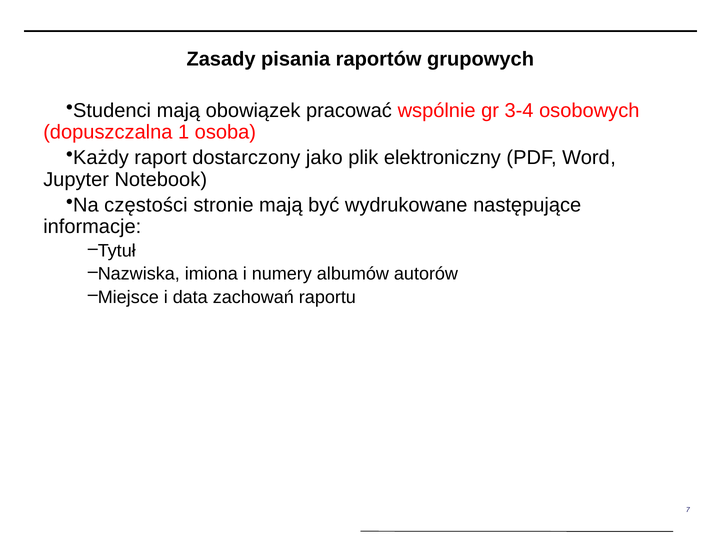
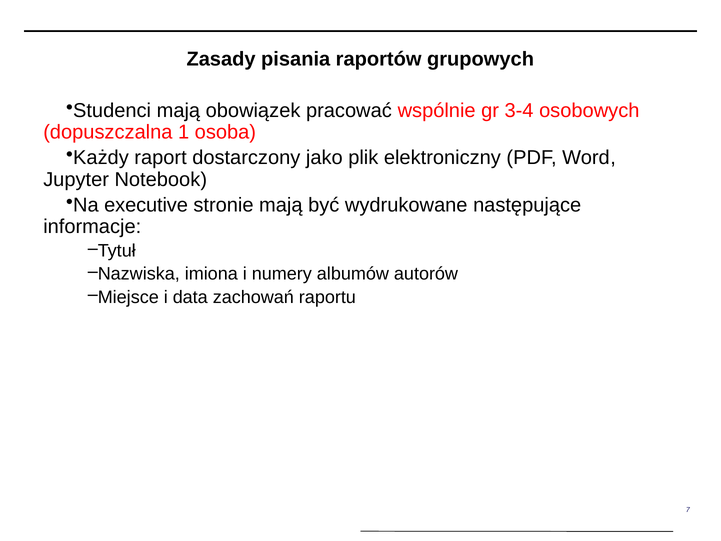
częstości: częstości -> executive (146, 205)
